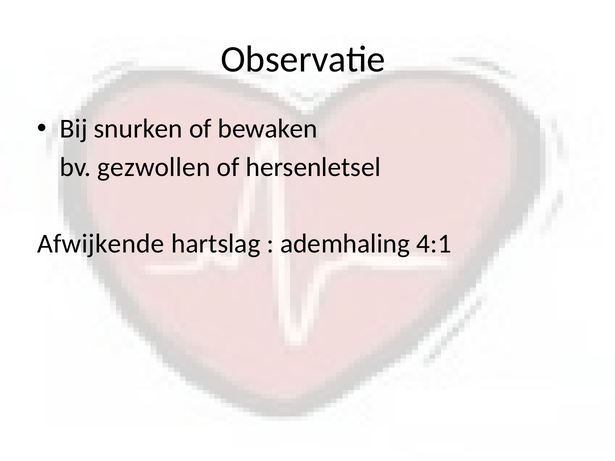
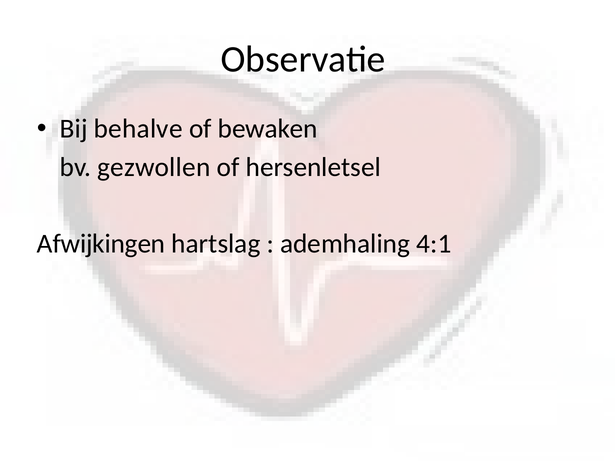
snurken: snurken -> behalve (138, 129)
Afwijkende: Afwijkende -> Afwijkingen (101, 244)
